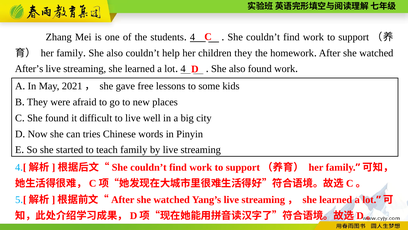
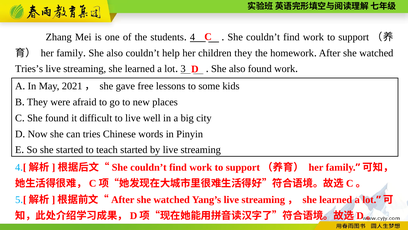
After’s: After’s -> Tries’s (29, 69)
4: 4 -> 3 (183, 69)
teach family: family -> started (134, 150)
